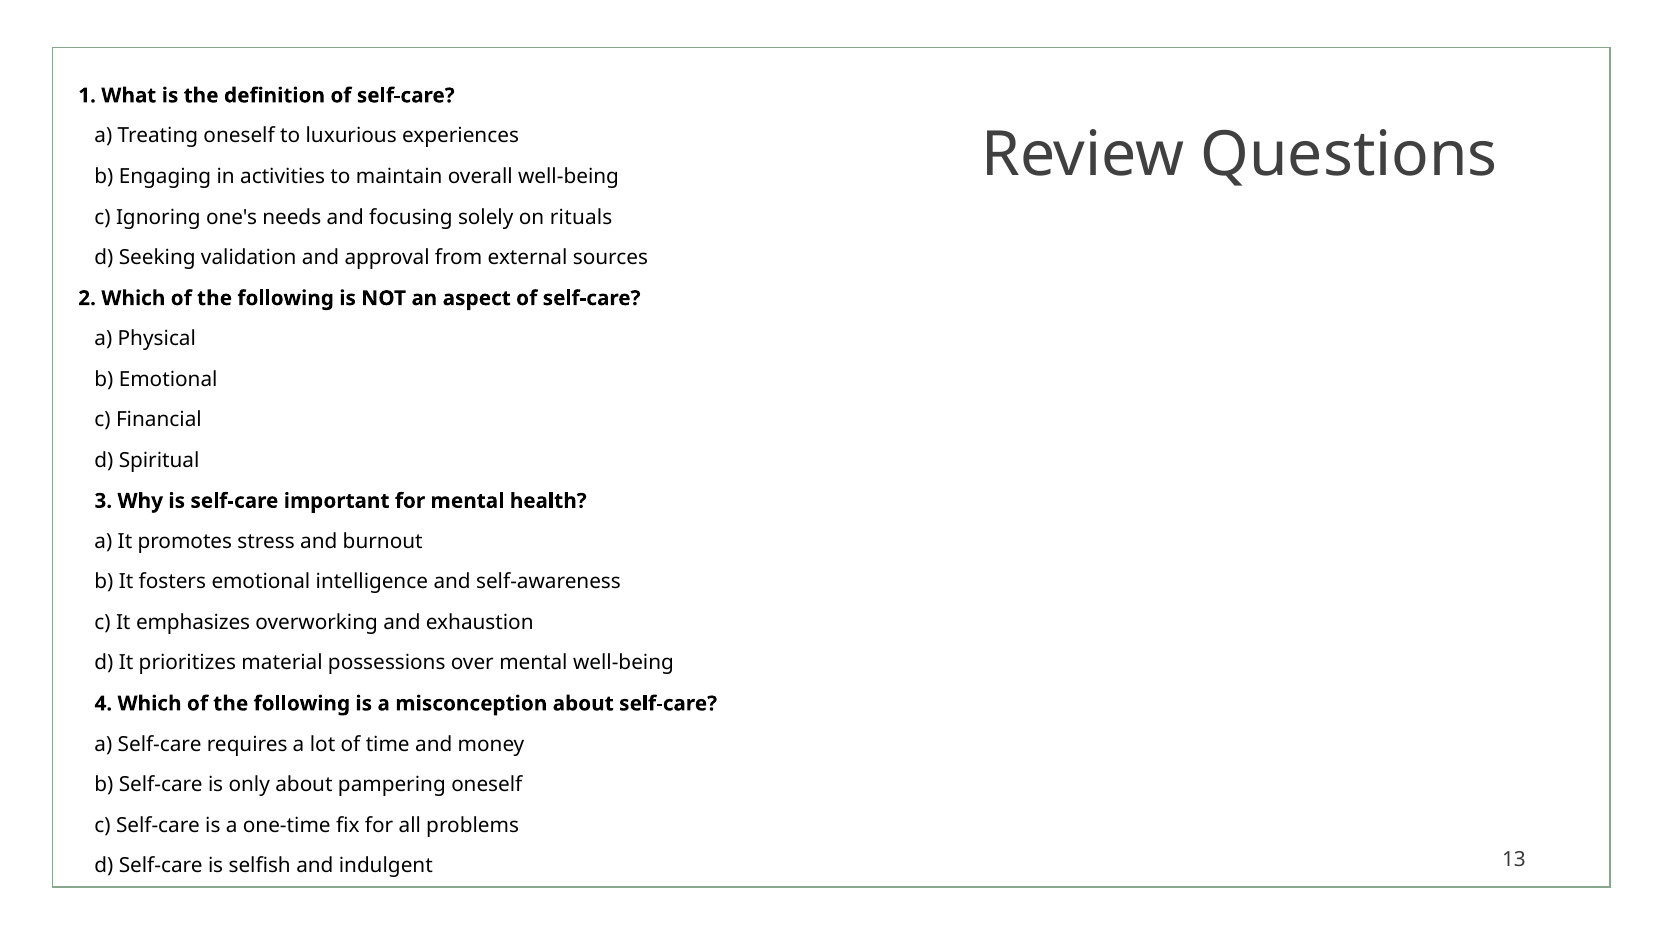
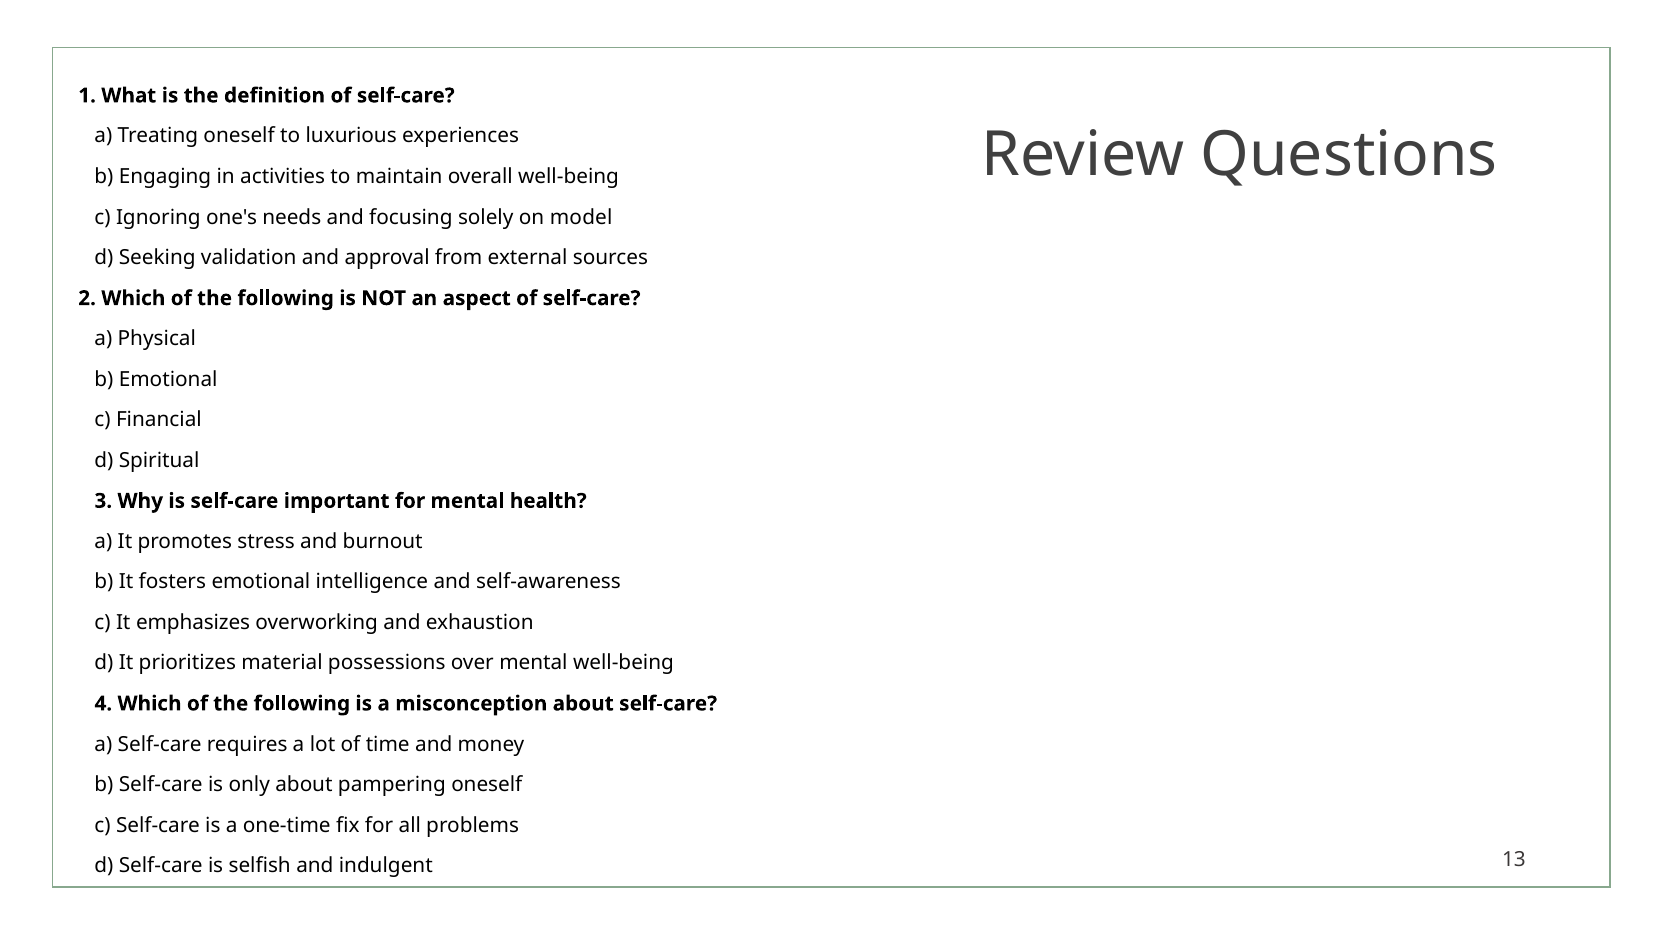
rituals: rituals -> model (581, 217)
